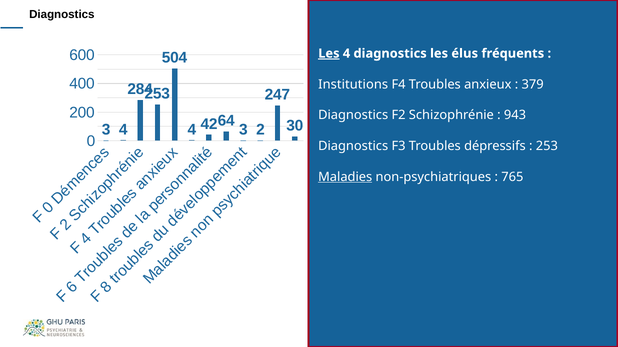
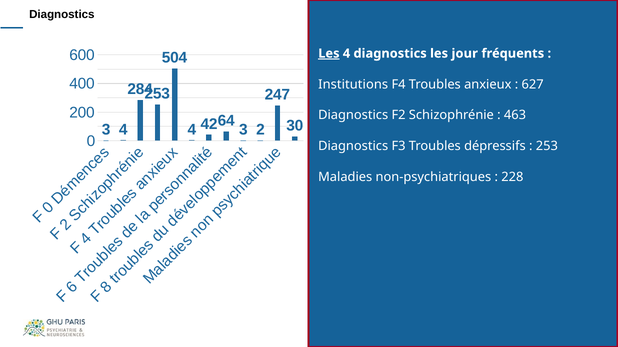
élus: élus -> jour (465, 54)
379: 379 -> 627 (533, 84)
943: 943 -> 463 (515, 115)
Maladies underline: present -> none (345, 177)
765: 765 -> 228 (512, 177)
